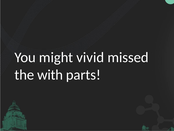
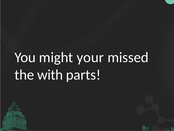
vivid: vivid -> your (90, 57)
